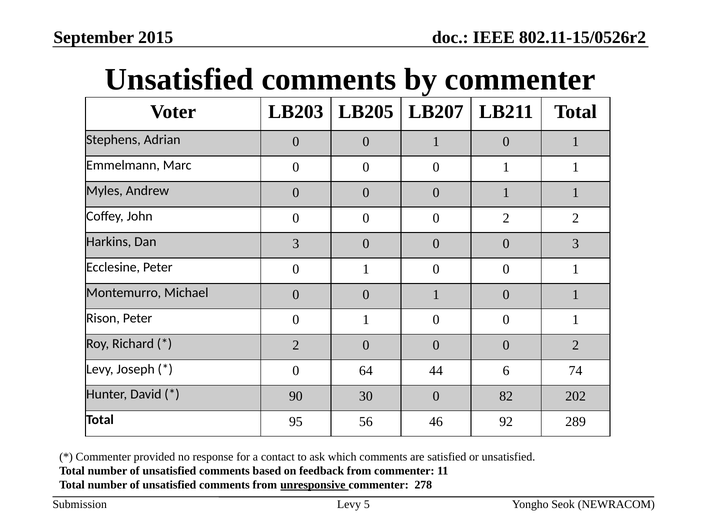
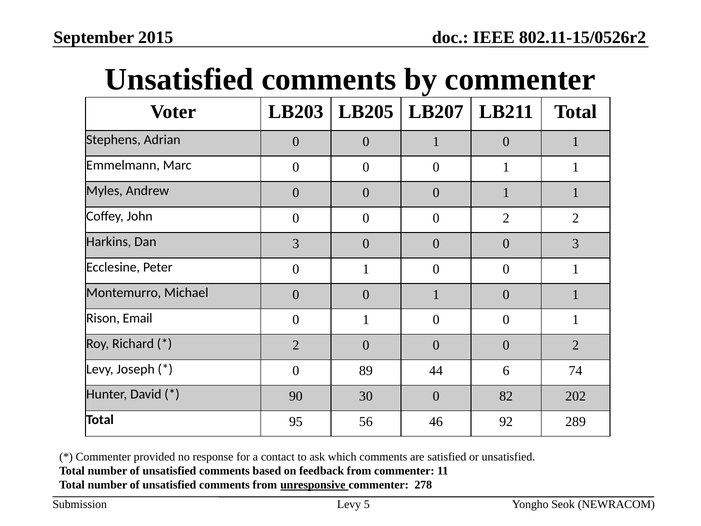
Rison Peter: Peter -> Email (138, 318)
64: 64 -> 89 (366, 371)
